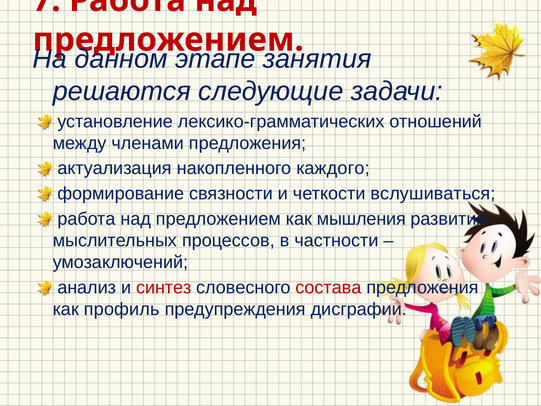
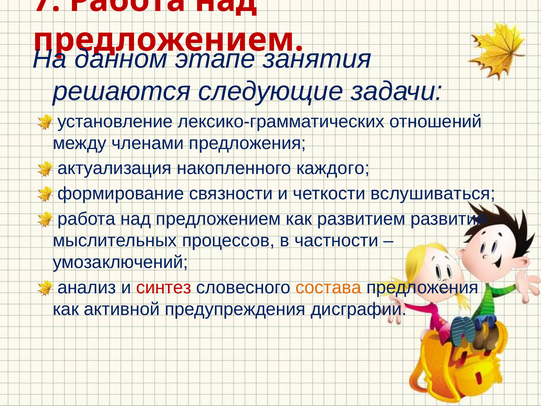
мышления: мышления -> развитием (361, 219)
состава colour: red -> orange (329, 287)
профиль: профиль -> активной (122, 309)
